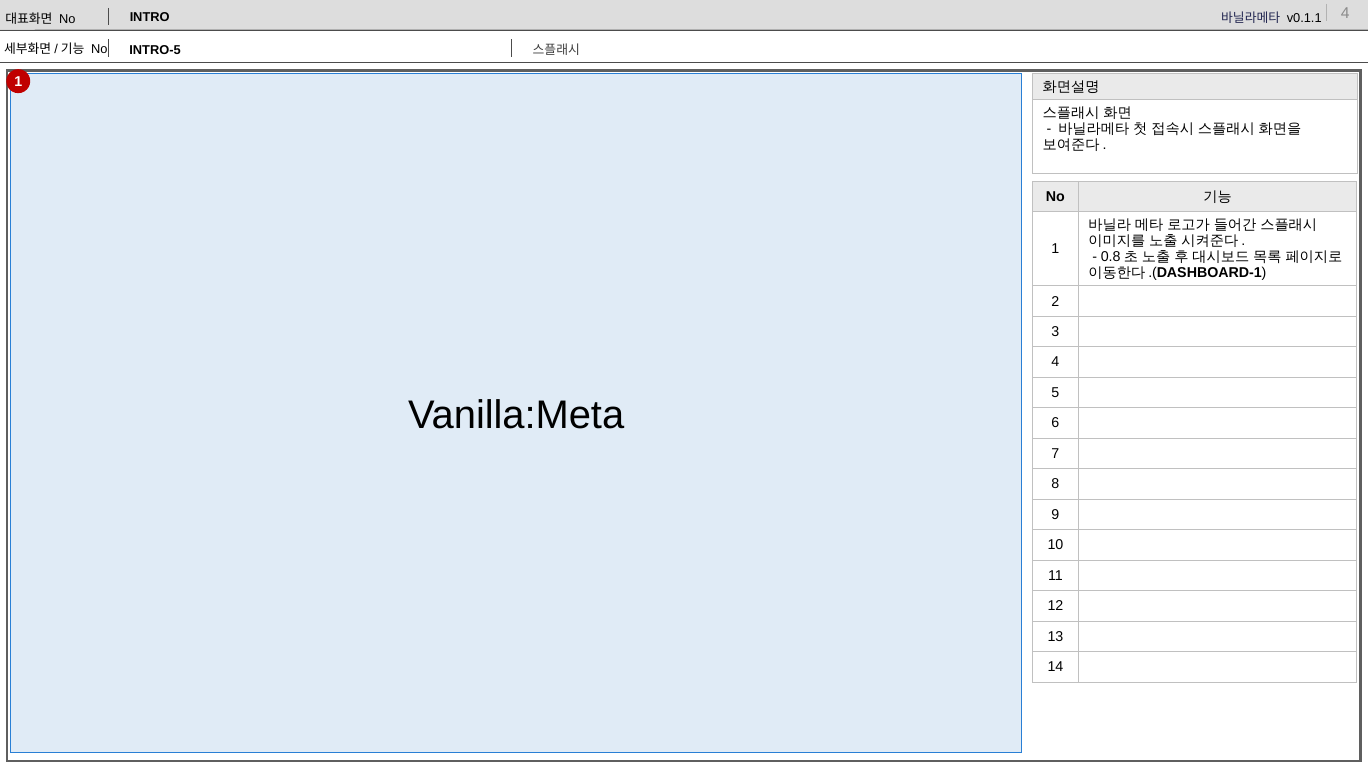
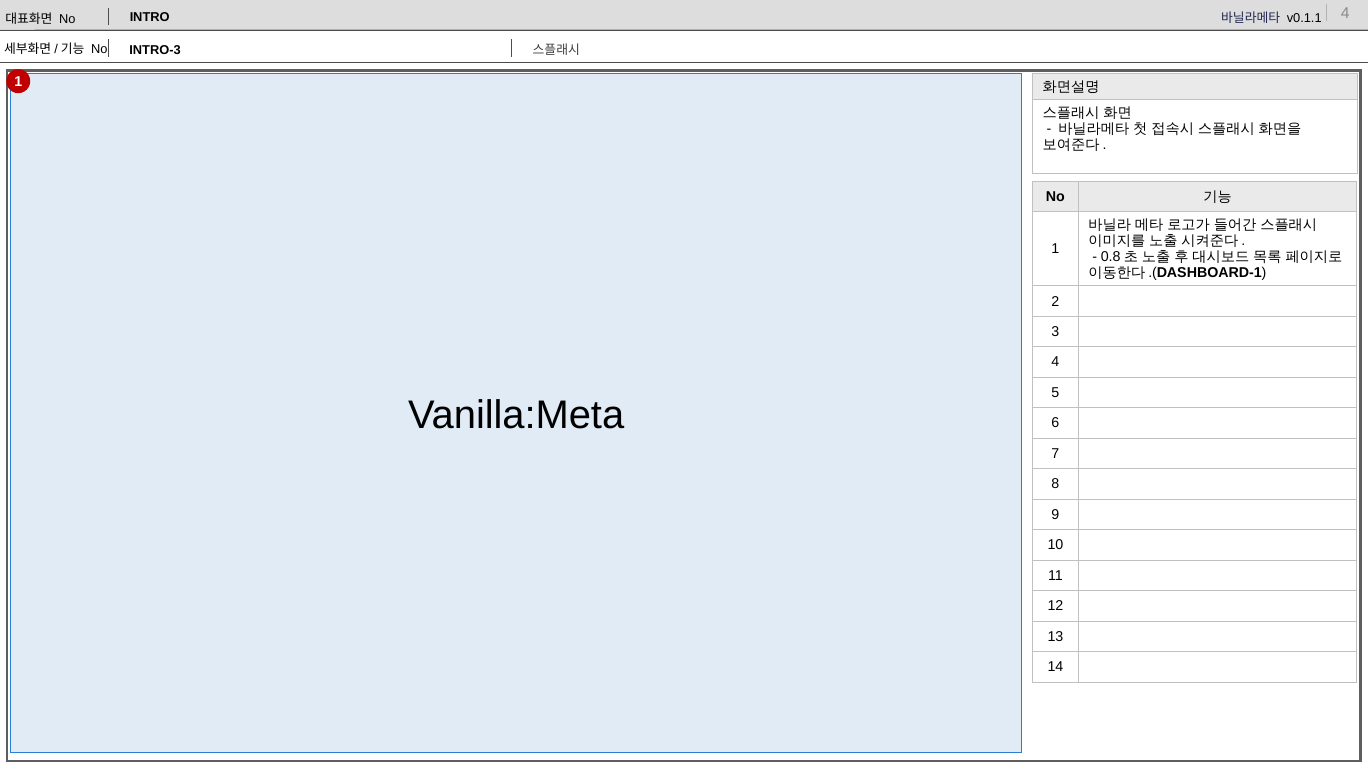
INTRO-5: INTRO-5 -> INTRO-3 (155, 50)
